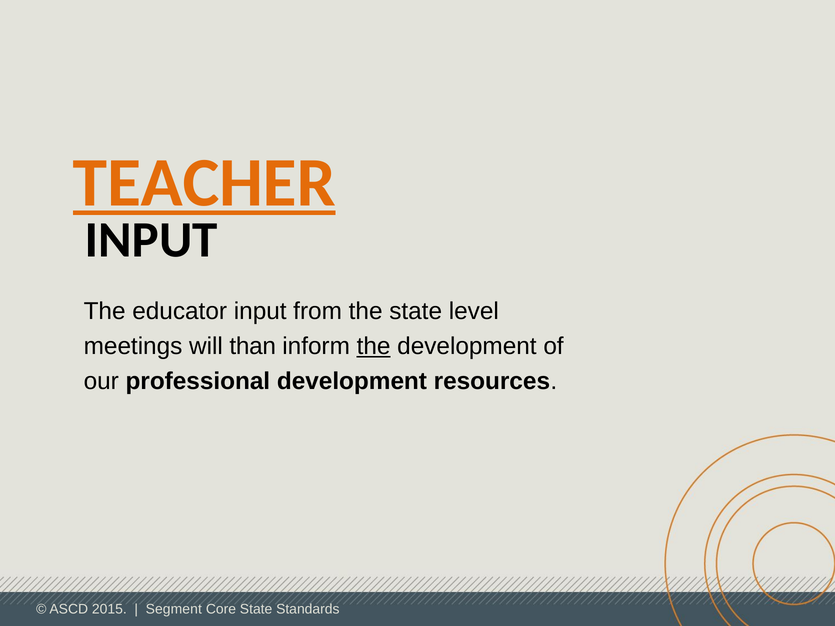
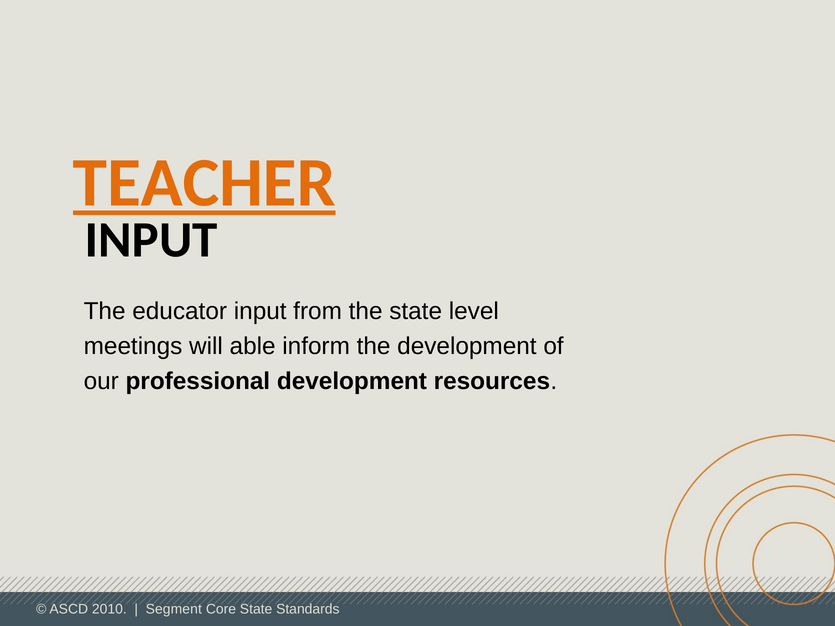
than: than -> able (253, 347)
the underline: present -> none (374, 347)
2015: 2015 -> 2010 (109, 609)
